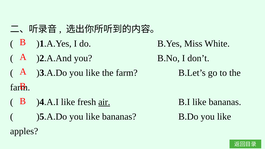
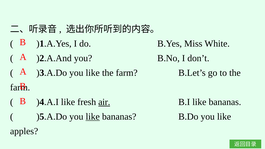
like underline: none -> present (93, 117)
